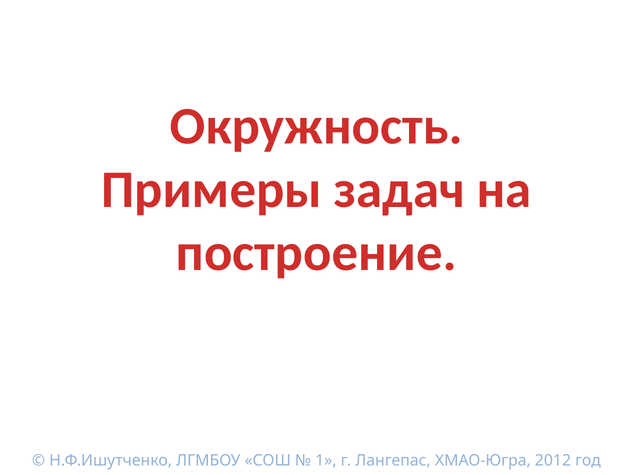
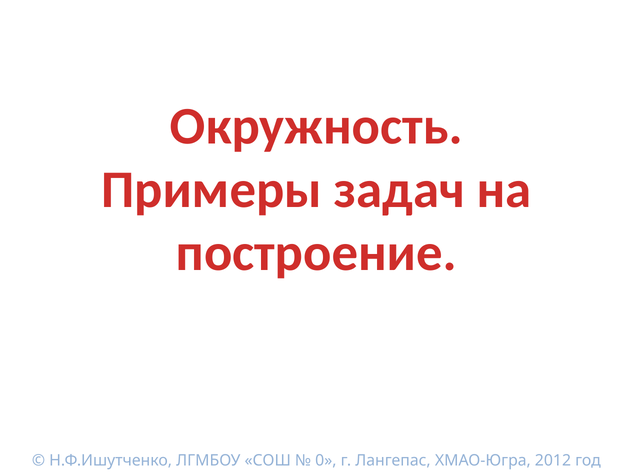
1: 1 -> 0 (326, 460)
